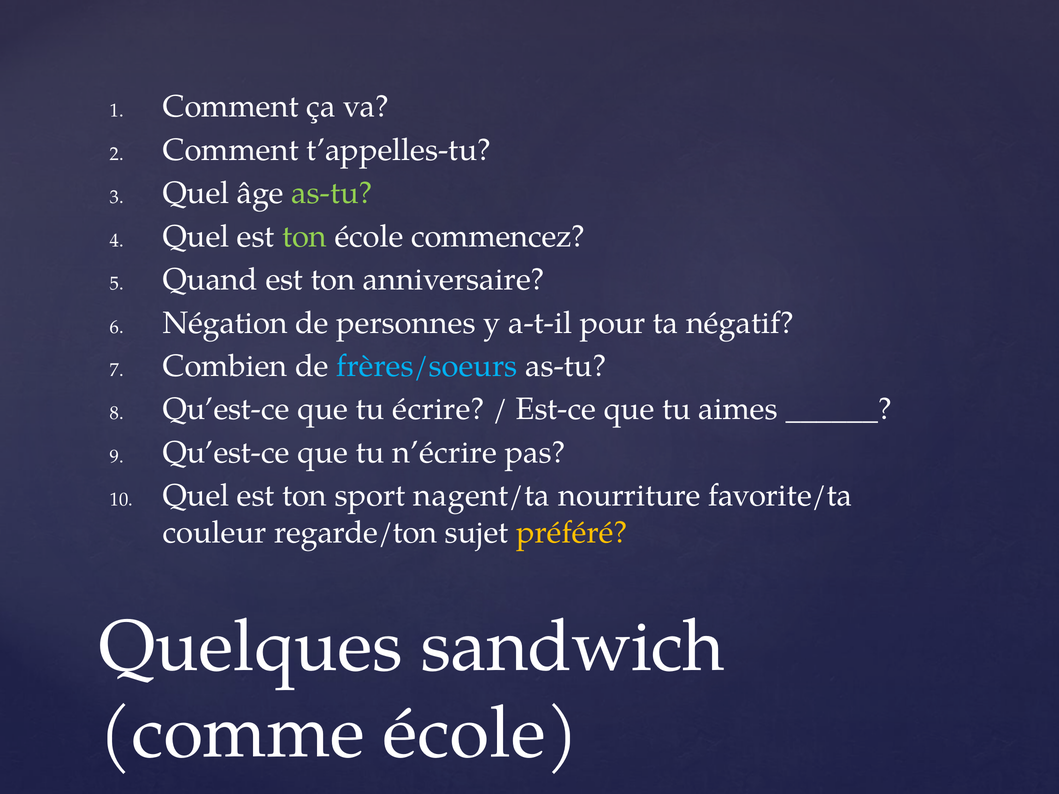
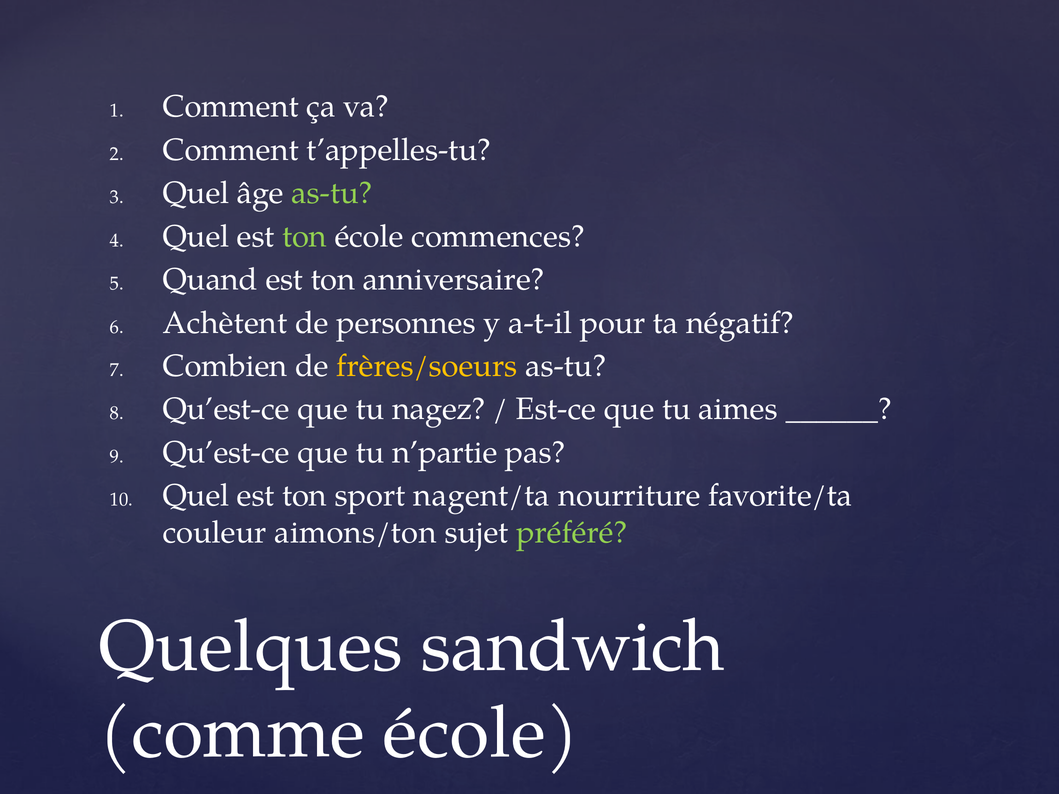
commencez: commencez -> commences (498, 236)
Négation: Négation -> Achètent (225, 323)
frères/soeurs colour: light blue -> yellow (427, 366)
écrire: écrire -> nagez (439, 409)
n’écrire: n’écrire -> n’partie (445, 453)
regarde/ton: regarde/ton -> aimons/ton (355, 533)
préféré colour: yellow -> light green (572, 533)
